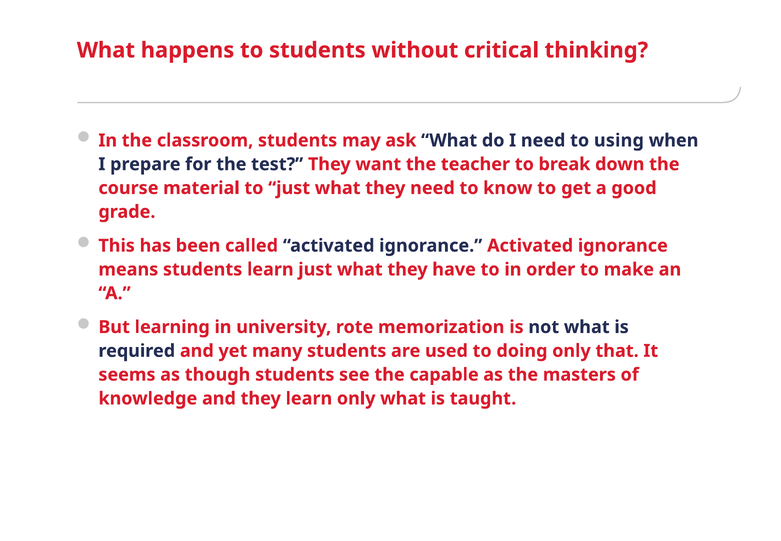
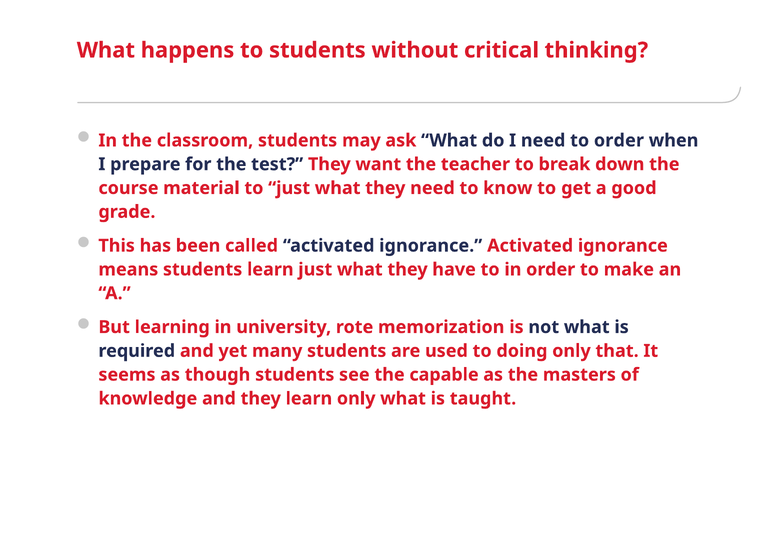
to using: using -> order (619, 140)
